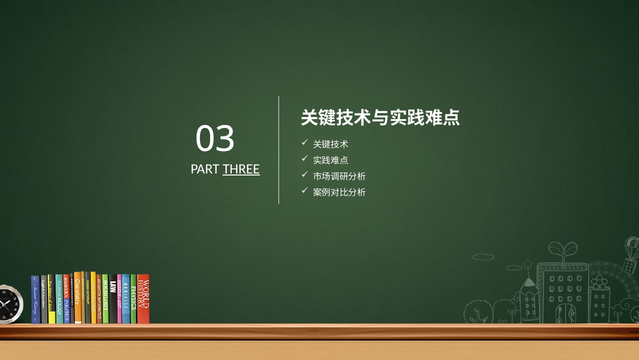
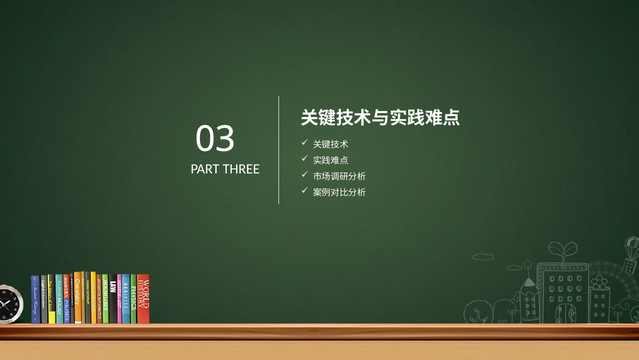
THREE underline: present -> none (241, 169)
